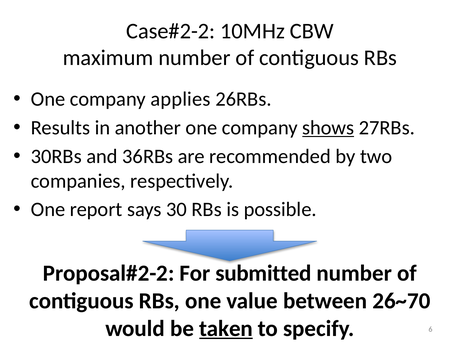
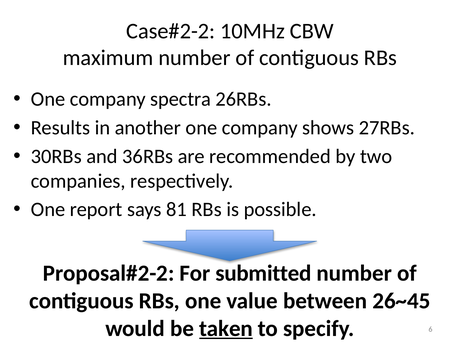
applies: applies -> spectra (181, 99)
shows underline: present -> none (328, 128)
30: 30 -> 81 (177, 210)
26~70: 26~70 -> 26~45 (401, 301)
